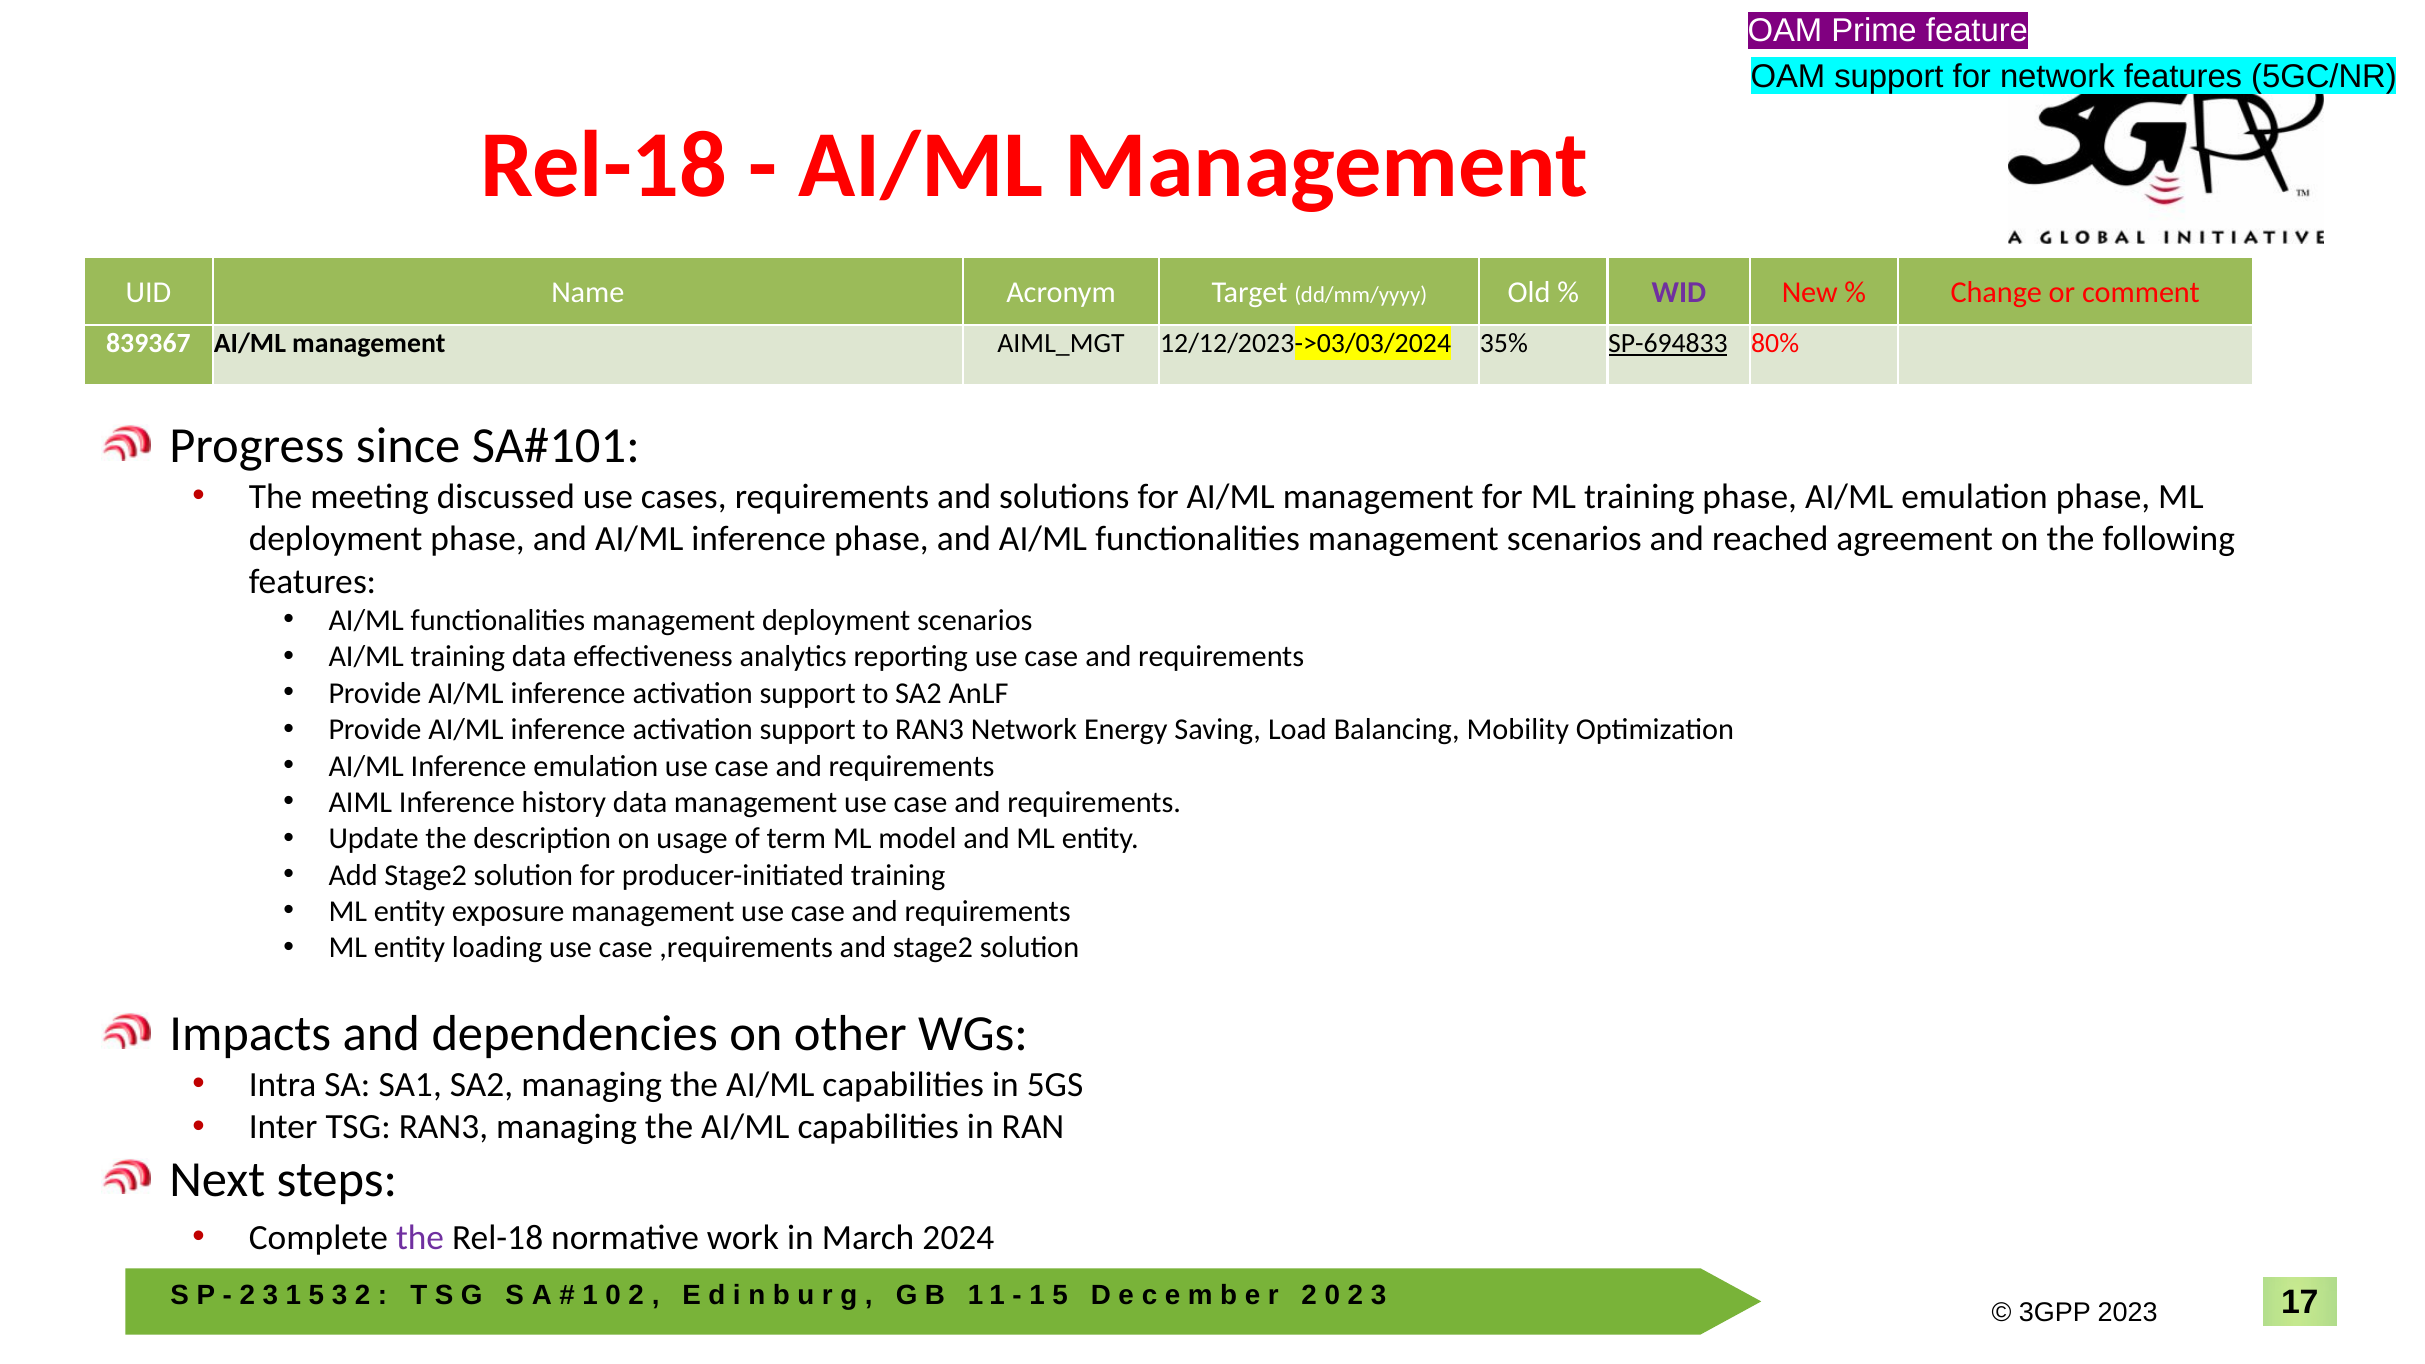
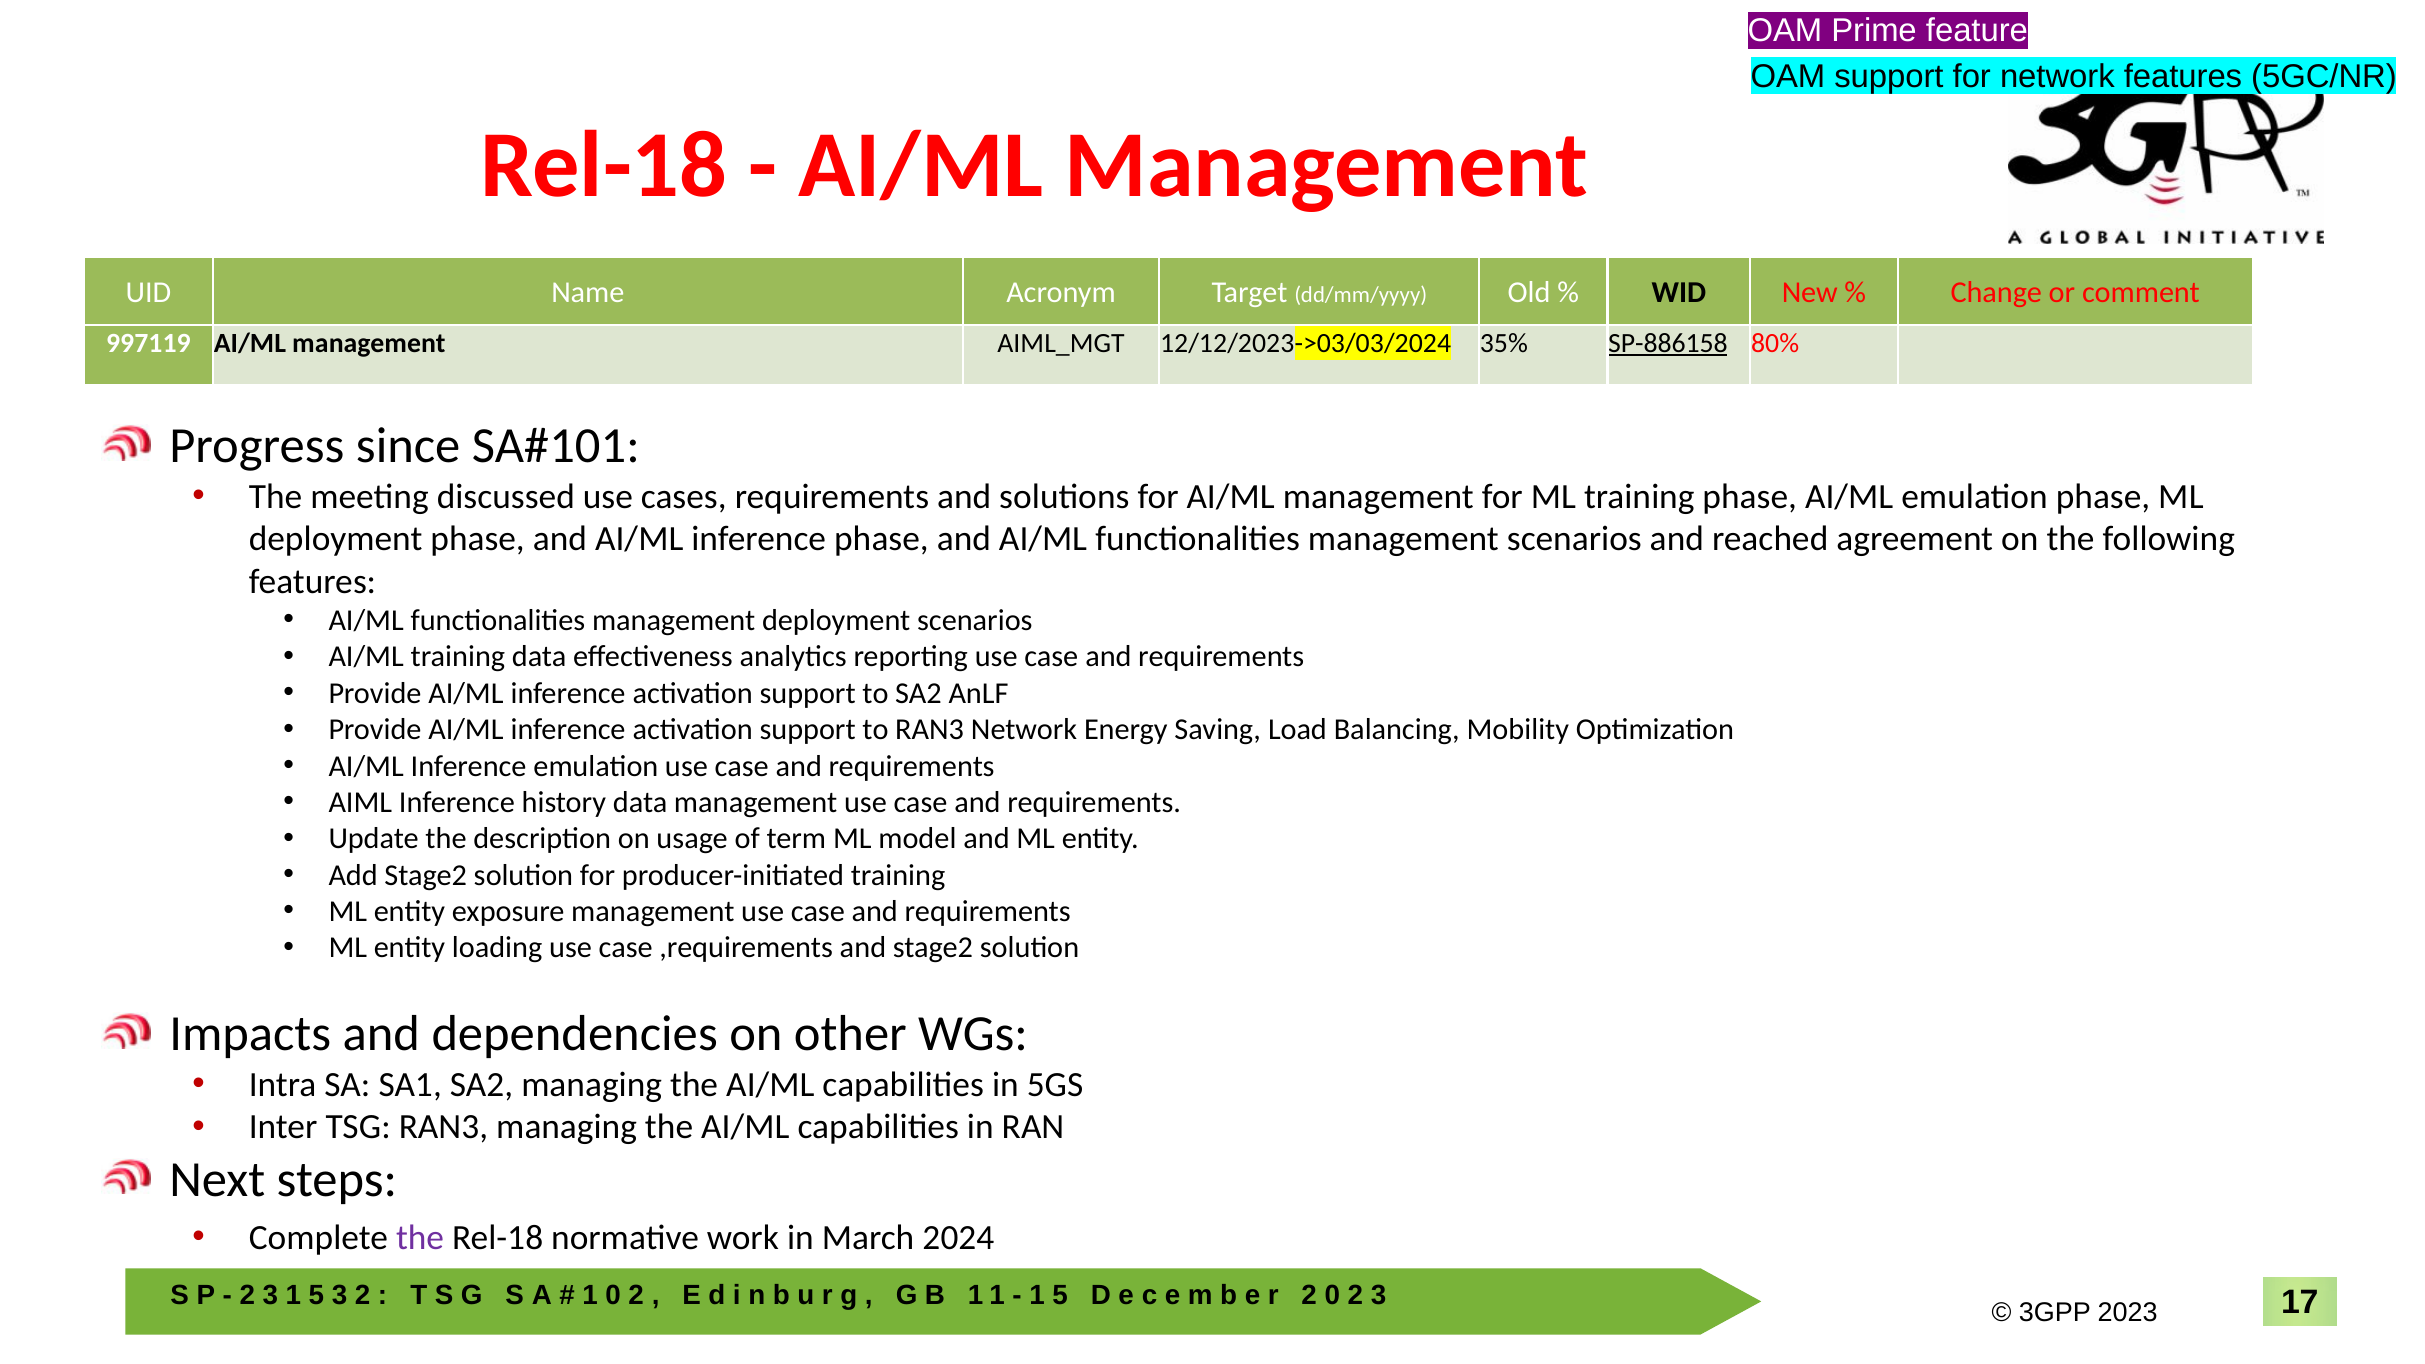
WID colour: purple -> black (1679, 292)
839367: 839367 -> 997119 (148, 343)
SP-694833: SP-694833 -> SP-886158 (1668, 343)
